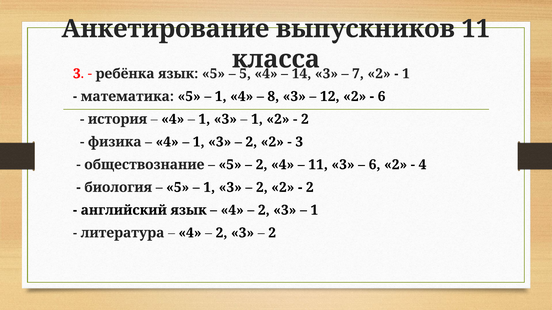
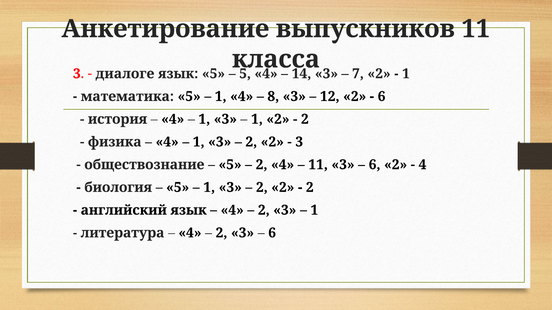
ребёнка: ребёнка -> диалоге (125, 74)
2: 2 -> 6 (272, 233)
